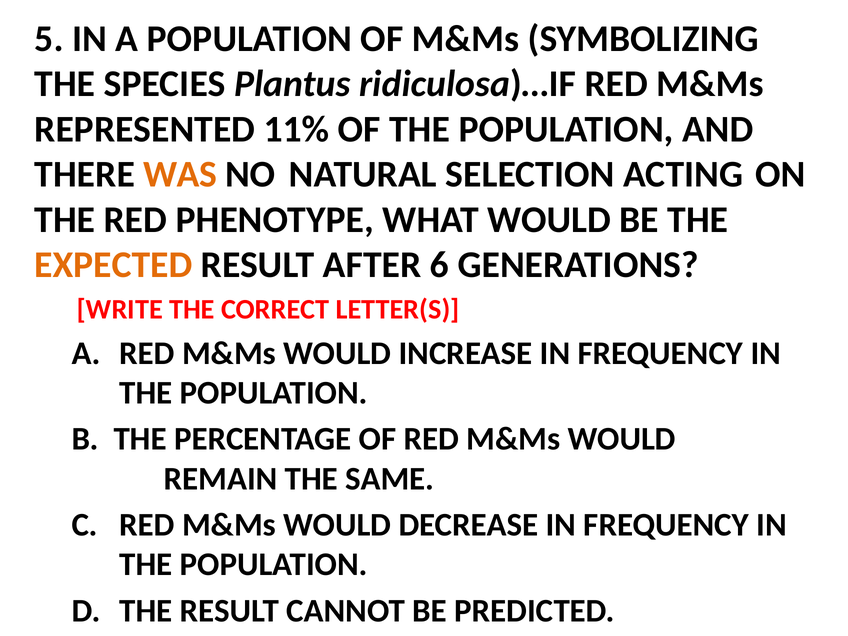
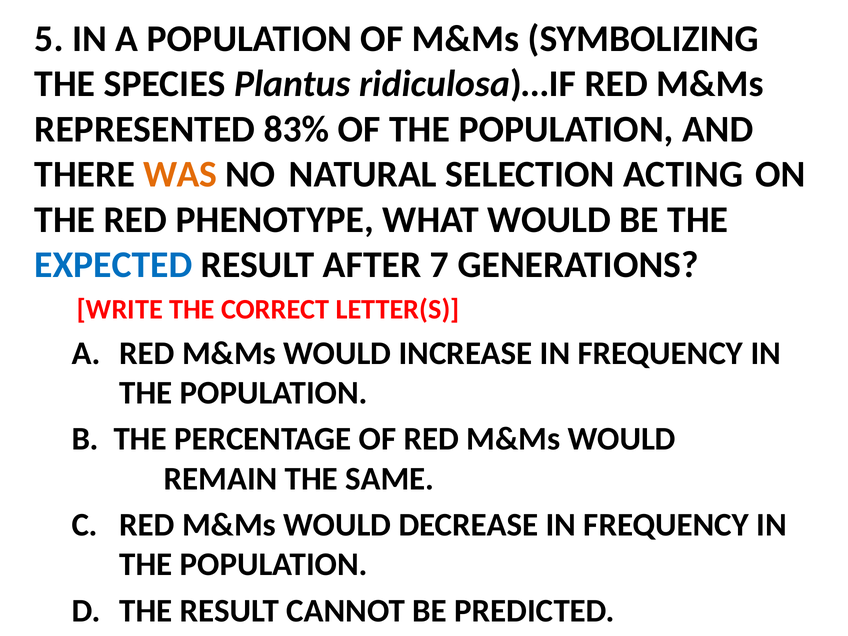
11%: 11% -> 83% (297, 129)
EXPECTED colour: orange -> blue (113, 265)
6: 6 -> 7 (440, 265)
